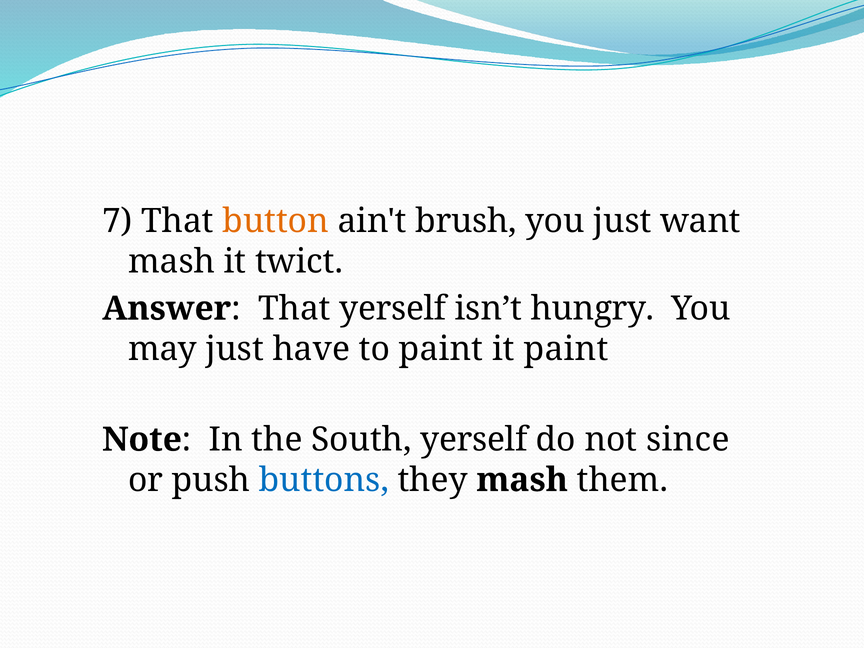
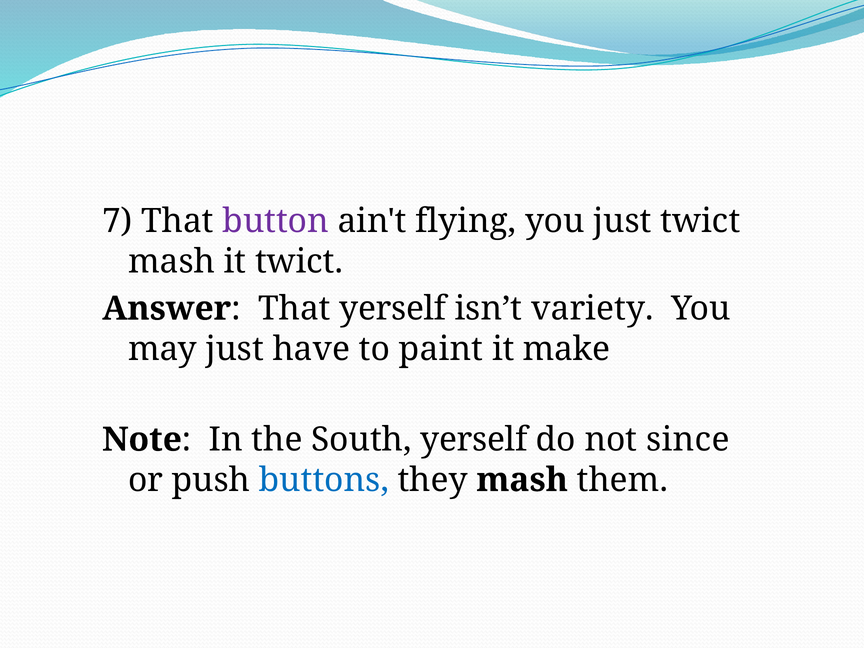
button colour: orange -> purple (276, 221)
brush: brush -> flying (466, 221)
just want: want -> twict (700, 221)
hungry: hungry -> variety (592, 309)
it paint: paint -> make (566, 349)
